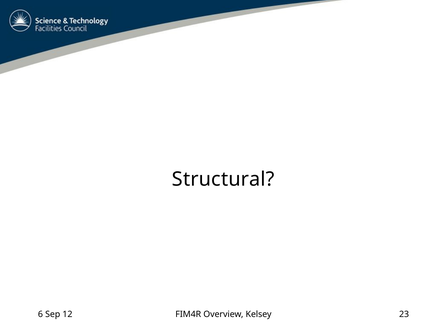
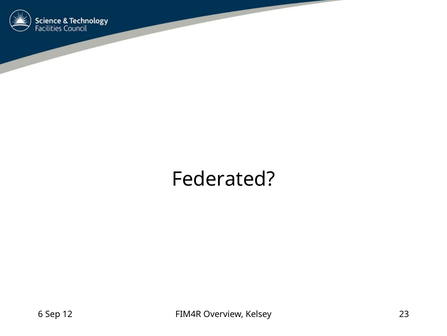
Structural: Structural -> Federated (223, 179)
